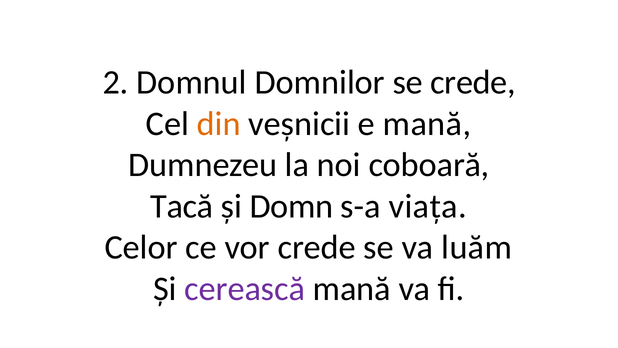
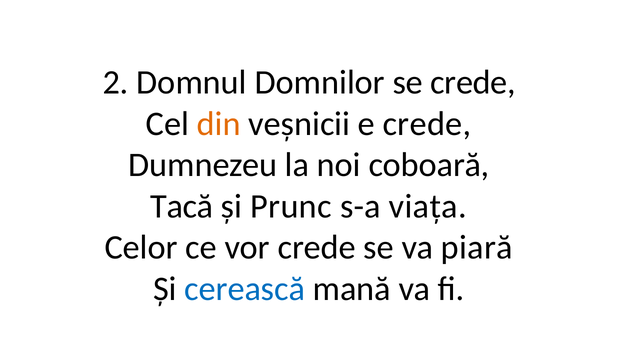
e mană: mană -> crede (427, 124)
Domn: Domn -> Prunc (291, 206)
luăm: luăm -> piară (477, 247)
cerească colour: purple -> blue (245, 288)
